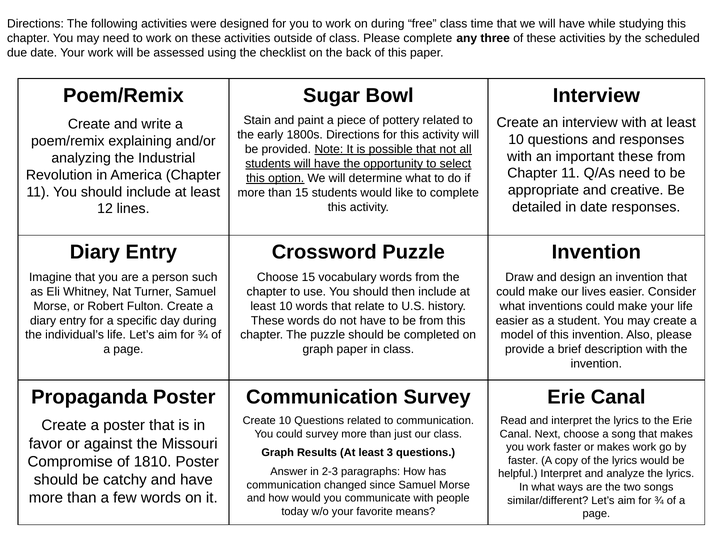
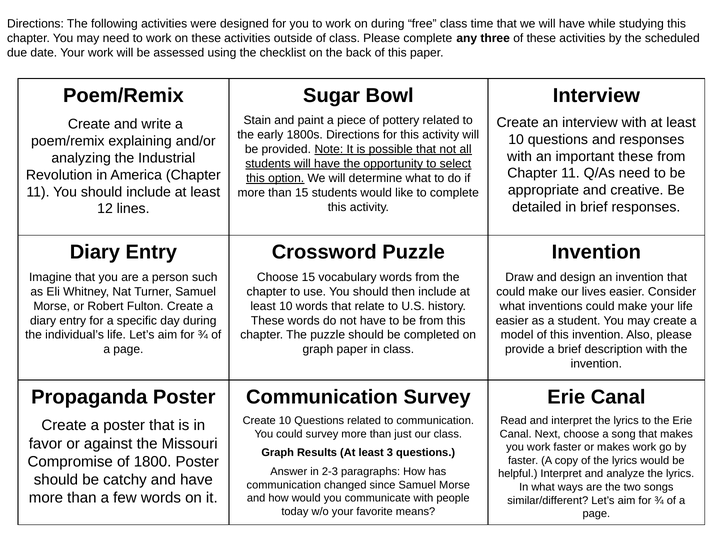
in date: date -> brief (594, 207)
1810: 1810 -> 1800 (153, 461)
